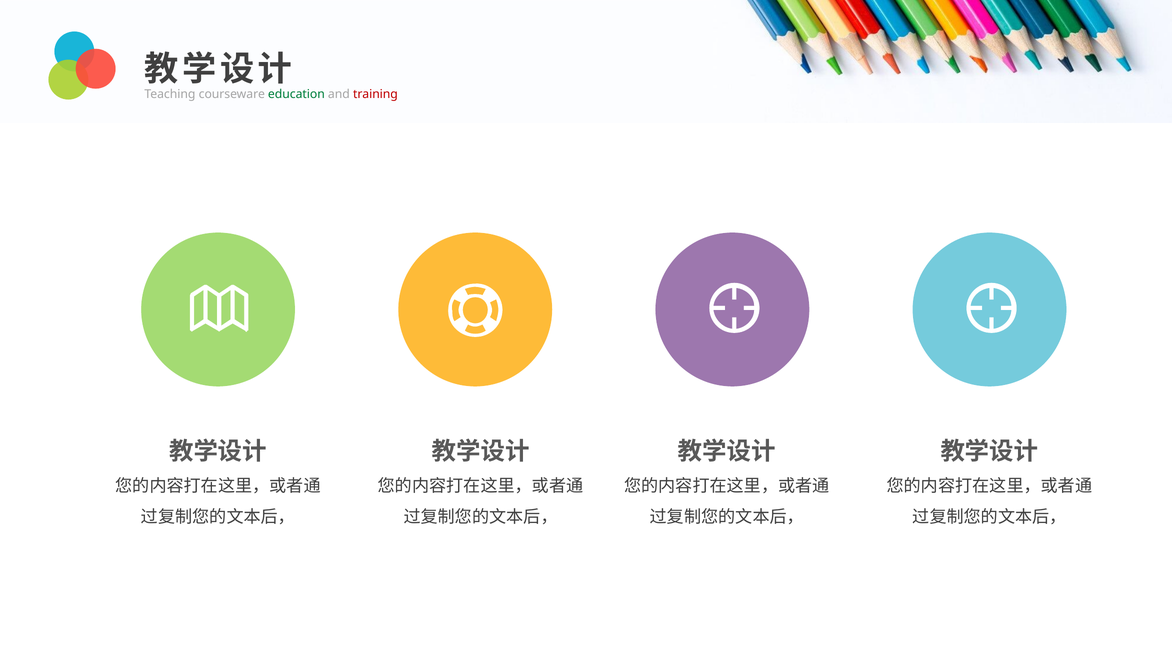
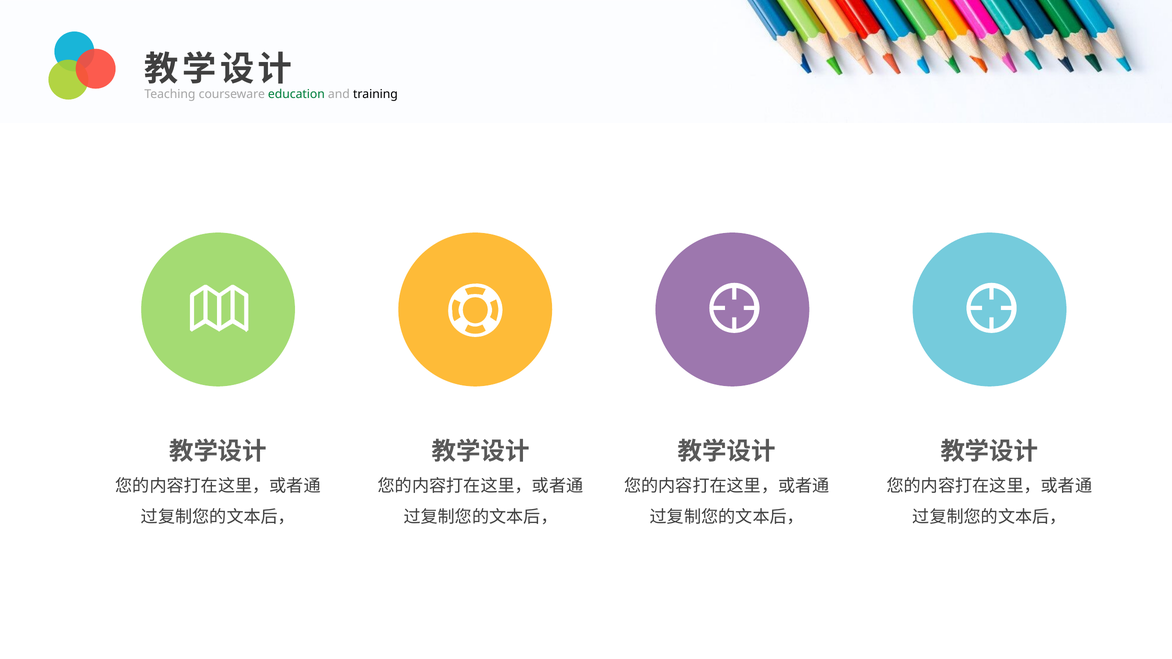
training colour: red -> black (375, 94)
